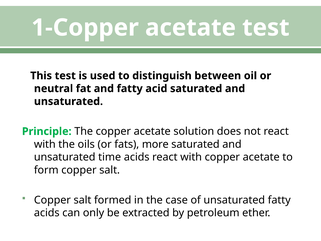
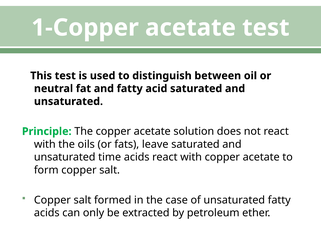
more: more -> leave (155, 144)
